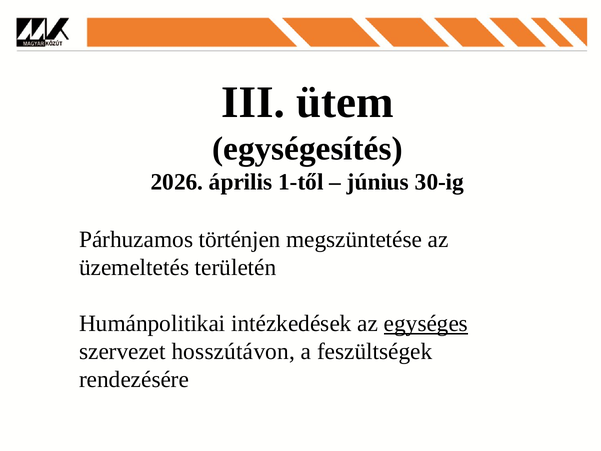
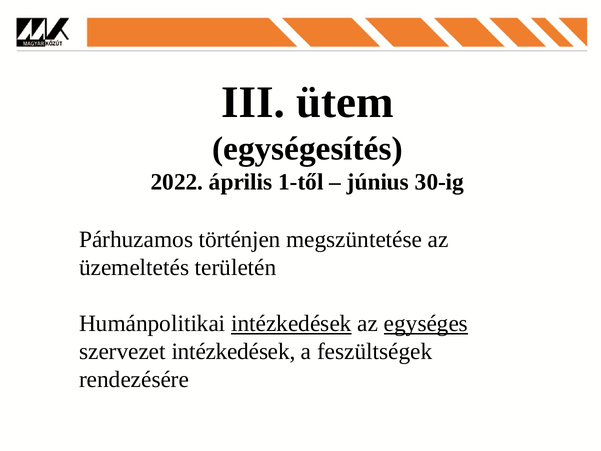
2026: 2026 -> 2022 (177, 182)
intézkedések underline: none -> present (291, 323)
szervezet hosszútávon: hosszútávon -> intézkedések (233, 351)
